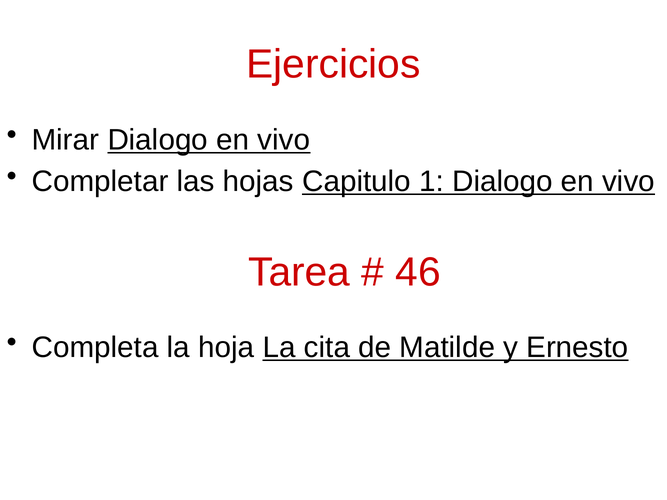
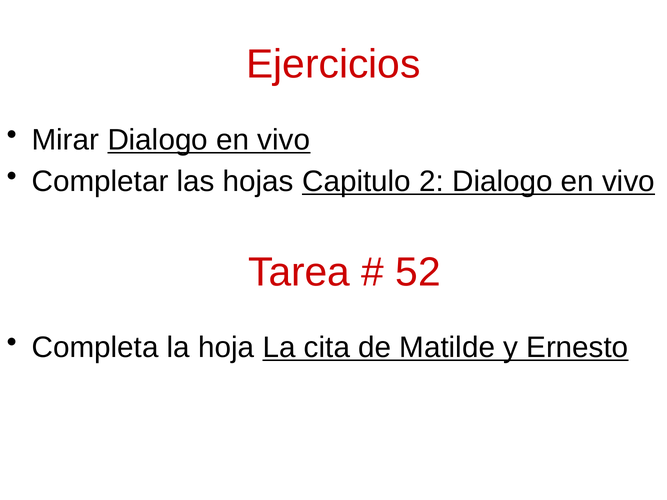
1: 1 -> 2 (431, 181)
46: 46 -> 52 (418, 272)
